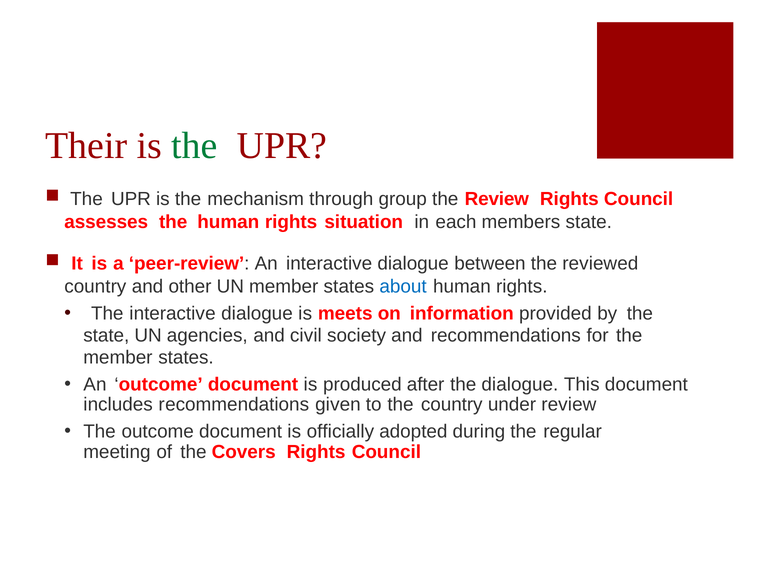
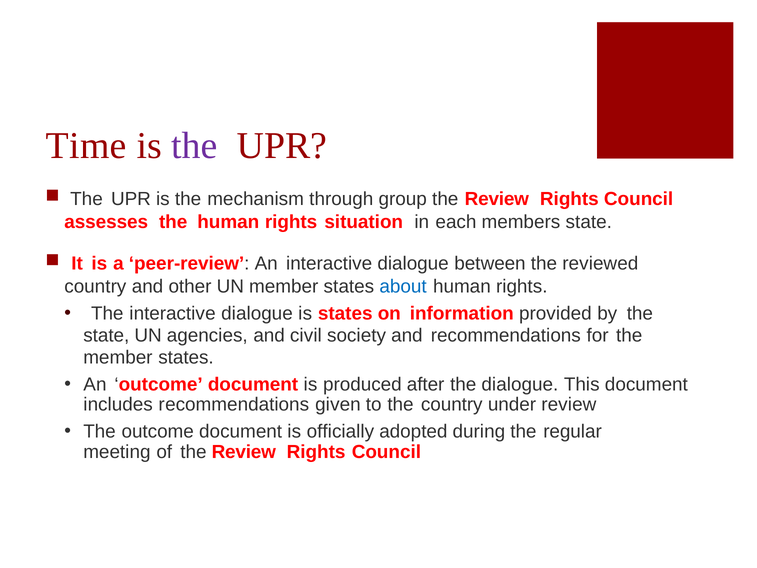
Their: Their -> Time (86, 146)
the colour: green -> purple (195, 146)
is meets: meets -> states (345, 313)
of the Covers: Covers -> Review (244, 452)
